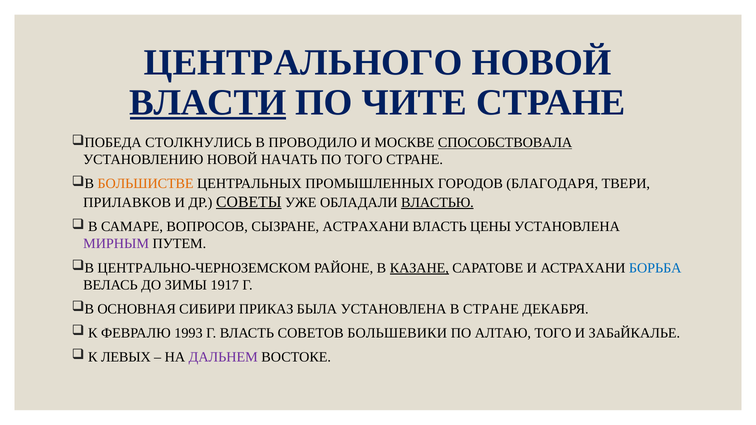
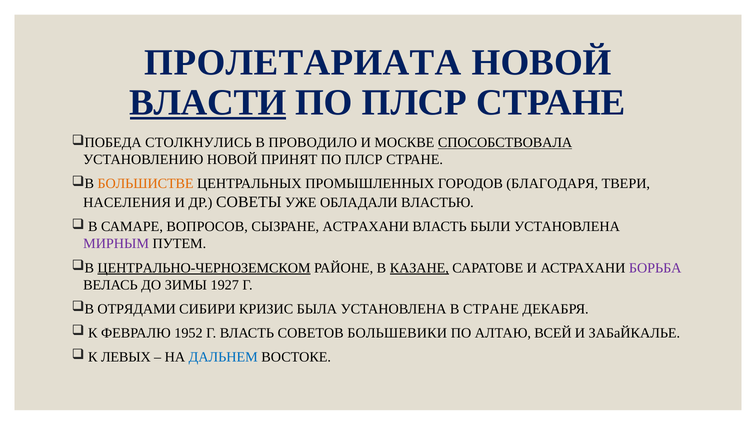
ЦЕНТРАЛЬНОГО: ЦЕНТРАЛЬНОГО -> ПРОЛЕТАРИАТА (303, 62)
ЧИТЕ: ЧИТЕ -> ПЛСР (415, 102)
НАЧАТЬ: НАЧАТЬ -> ПРИНЯТ (289, 160)
ТОГО: ТОГО -> ПЛСР (364, 160)
ПРИЛАВКОВ: ПРИЛАВКОВ -> НАСЕЛЕНИЯ (127, 202)
СОВЕТЫ underline: present -> none (249, 202)
ВЛАСТЬЮ underline: present -> none (437, 202)
ЦЕНЫ: ЦЕНЫ -> БЫЛИ (490, 227)
ЦЕНТРАЛЬНО-ЧЕРНОЗЕМСКОМ underline: none -> present (204, 268)
БОРЬБА colour: blue -> purple (655, 268)
1917: 1917 -> 1927 (225, 285)
ОСНОВНАЯ: ОСНОВНАЯ -> ОТРЯДАМИ (137, 309)
ПРИКАЗ: ПРИКАЗ -> КРИЗИС (266, 309)
1993: 1993 -> 1952 (188, 333)
АЛТАЮ ТОГО: ТОГО -> ВСЕЙ (553, 333)
ДАЛЬНЕМ colour: purple -> blue (223, 357)
